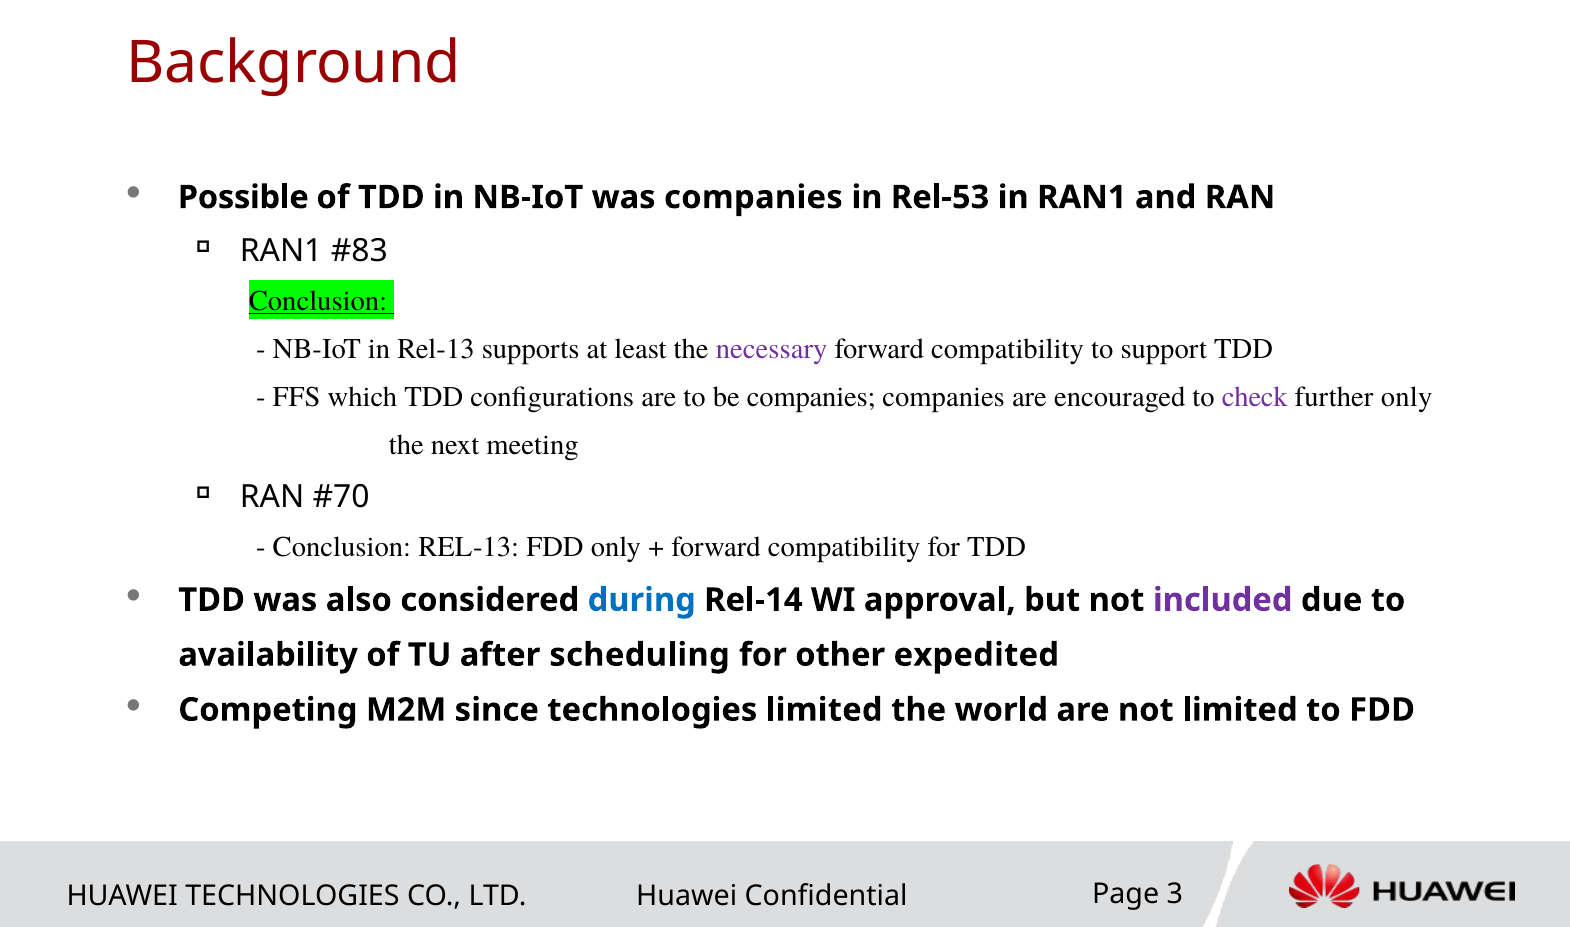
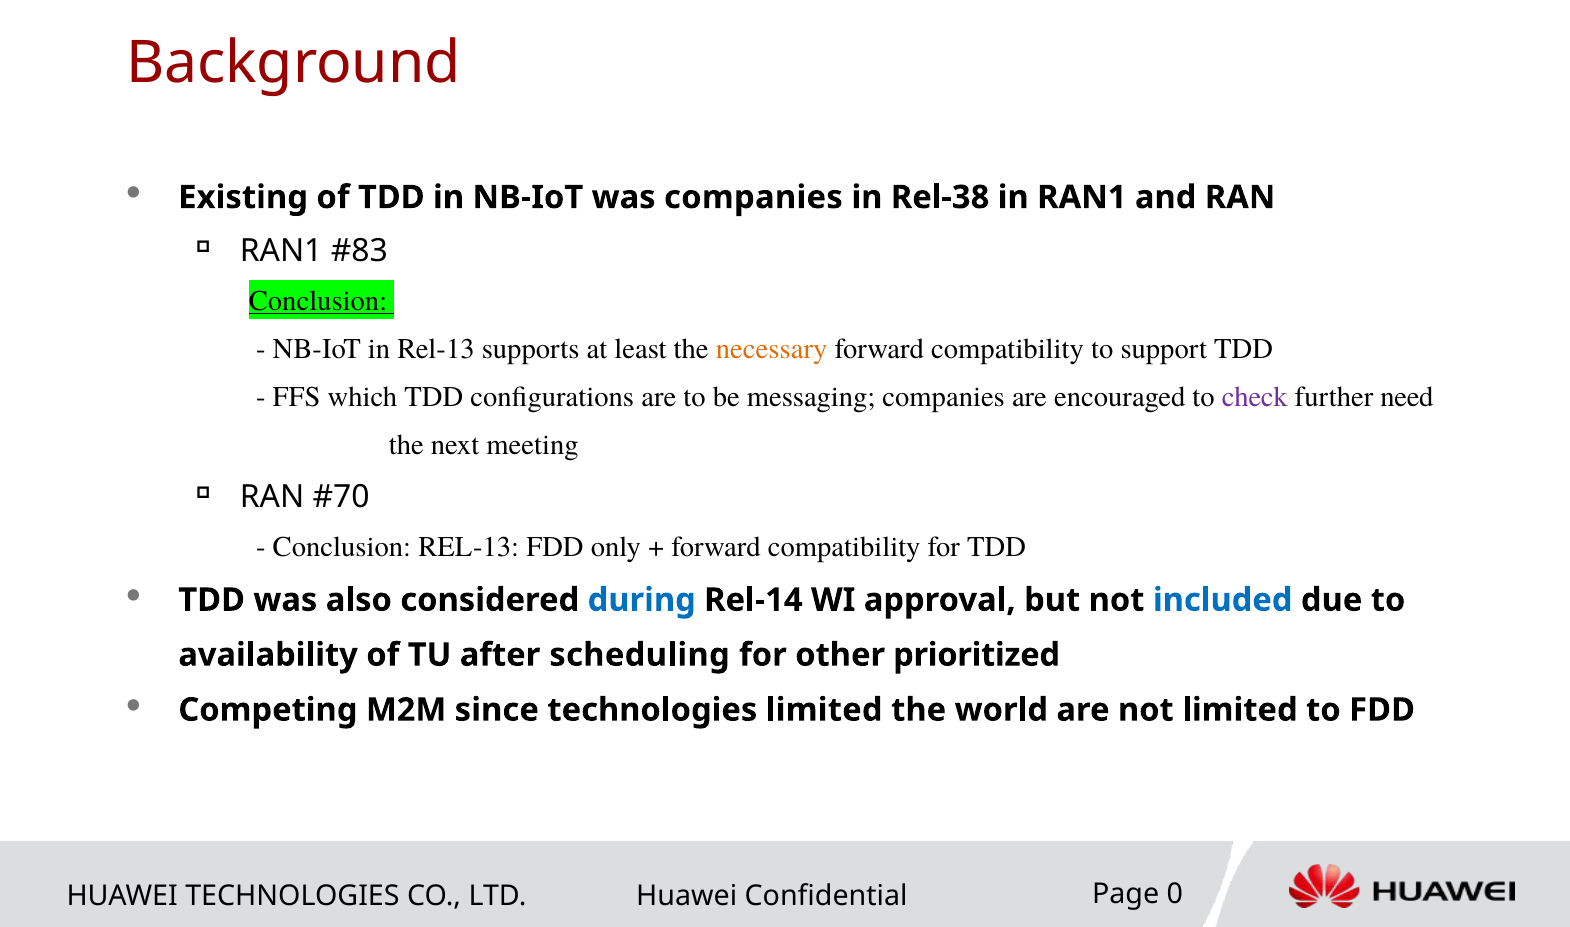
Possible: Possible -> Existing (243, 197)
Rel-53: Rel-53 -> Rel-38 (940, 197)
necessary colour: purple -> orange (772, 349)
be companies: companies -> messaging (811, 397)
further only: only -> need (1407, 397)
included colour: purple -> blue (1223, 600)
expedited: expedited -> prioritized (977, 655)
3: 3 -> 0 (1175, 894)
